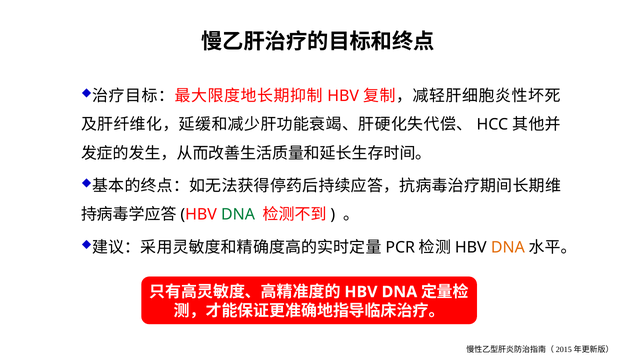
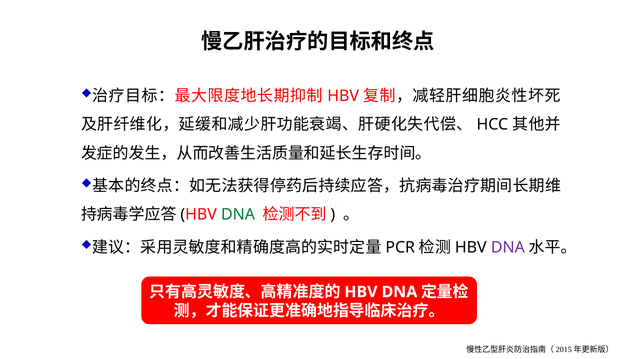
DNA colour: orange -> purple (508, 247)
